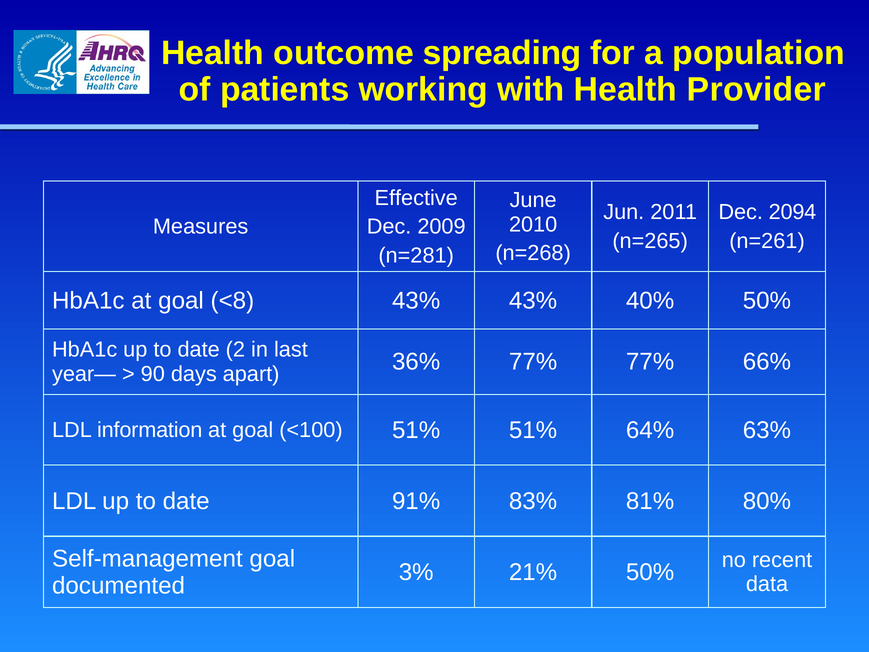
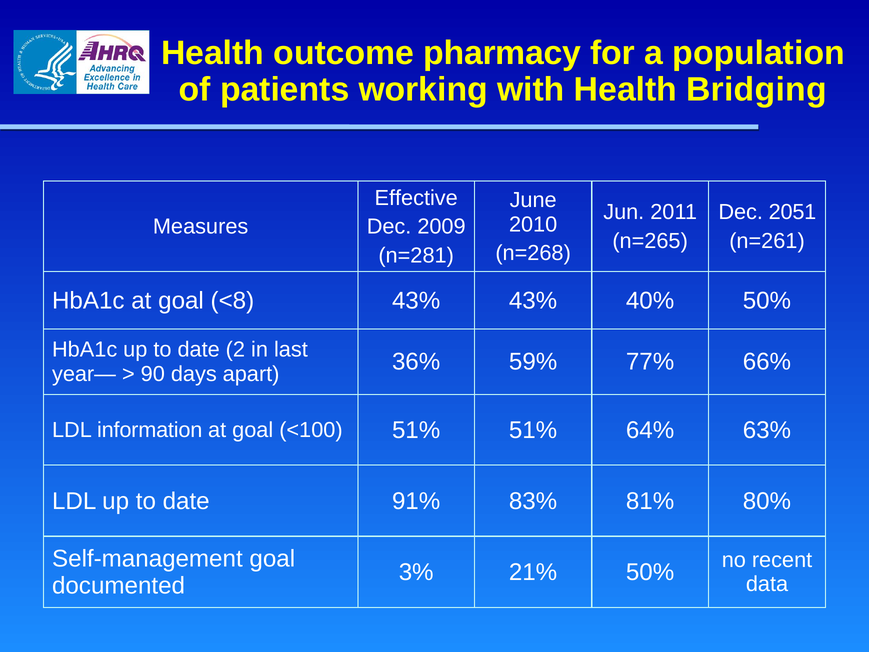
spreading: spreading -> pharmacy (502, 53)
Provider: Provider -> Bridging (756, 90)
2094: 2094 -> 2051 (792, 212)
36% 77%: 77% -> 59% (533, 362)
